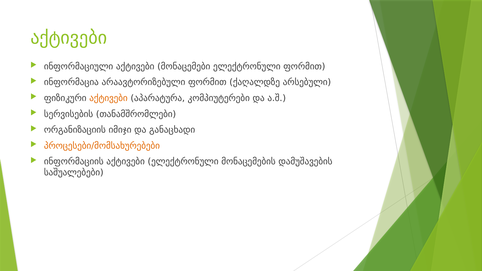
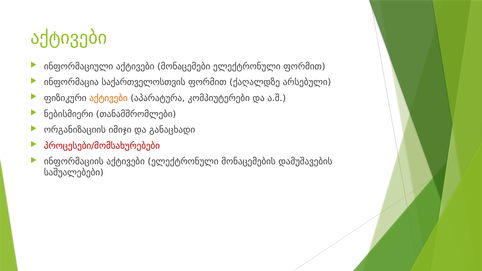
არაავტორიზებული: არაავტორიზებული -> საქართველოსთვის (144, 82)
სერვისების: სერვისების -> ნებისმიერი (69, 114)
პროცესები/მომსახურებები colour: orange -> red (102, 146)
